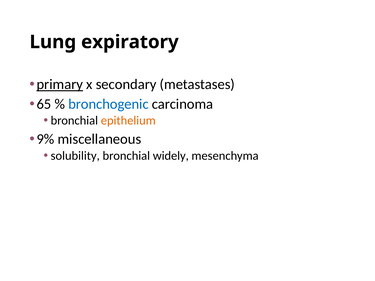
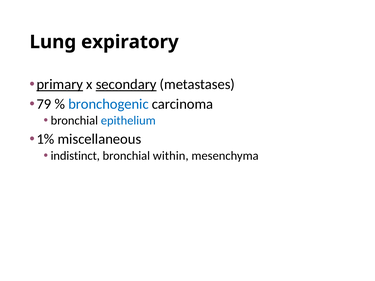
secondary underline: none -> present (126, 85)
65: 65 -> 79 (44, 104)
epithelium colour: orange -> blue (128, 121)
9%: 9% -> 1% (45, 139)
solubility: solubility -> indistinct (75, 156)
widely: widely -> within (171, 156)
